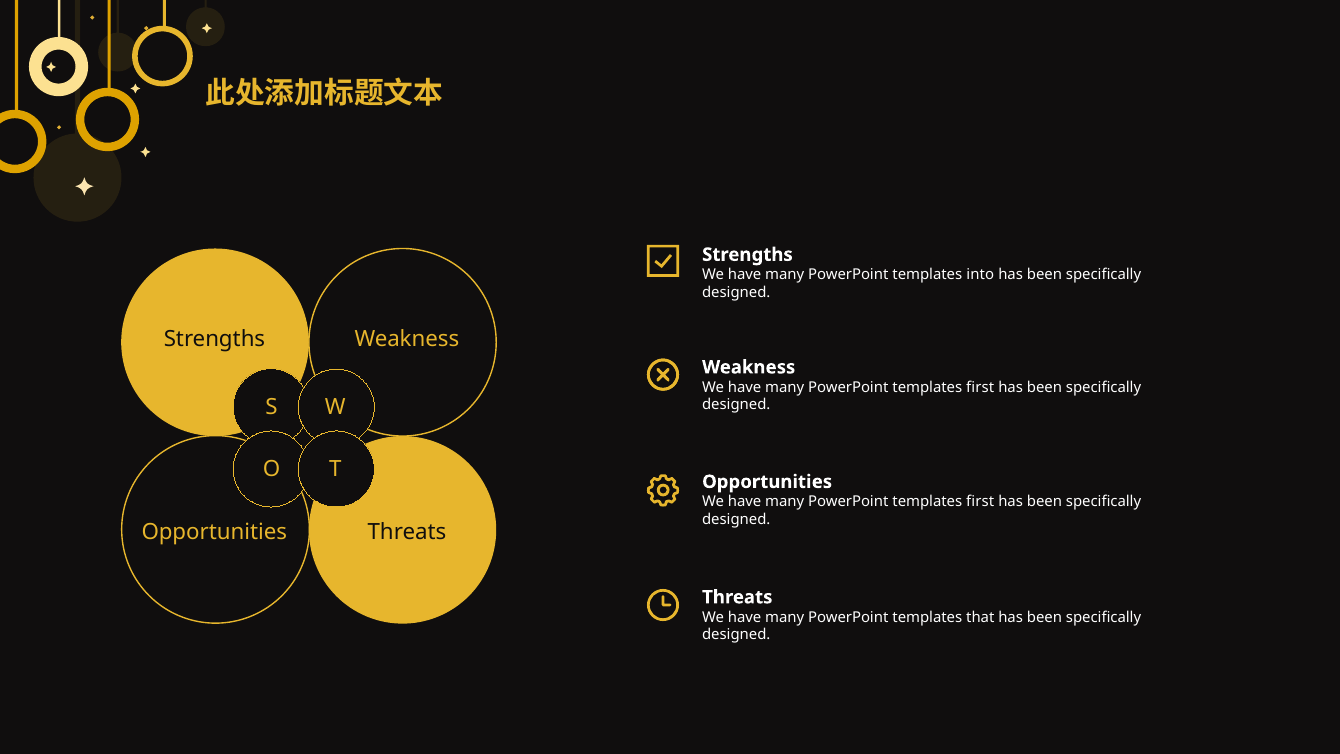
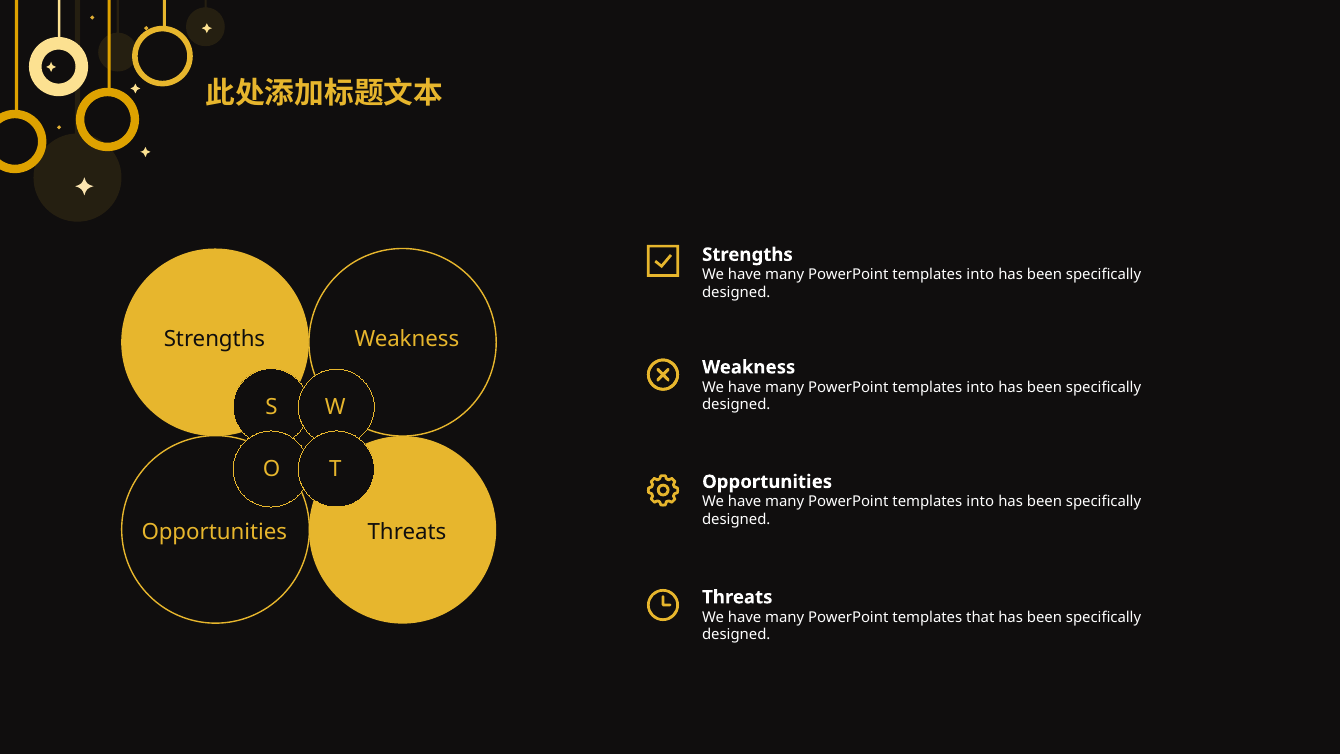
first: first -> into (980, 387)
first: first -> into (980, 501)
